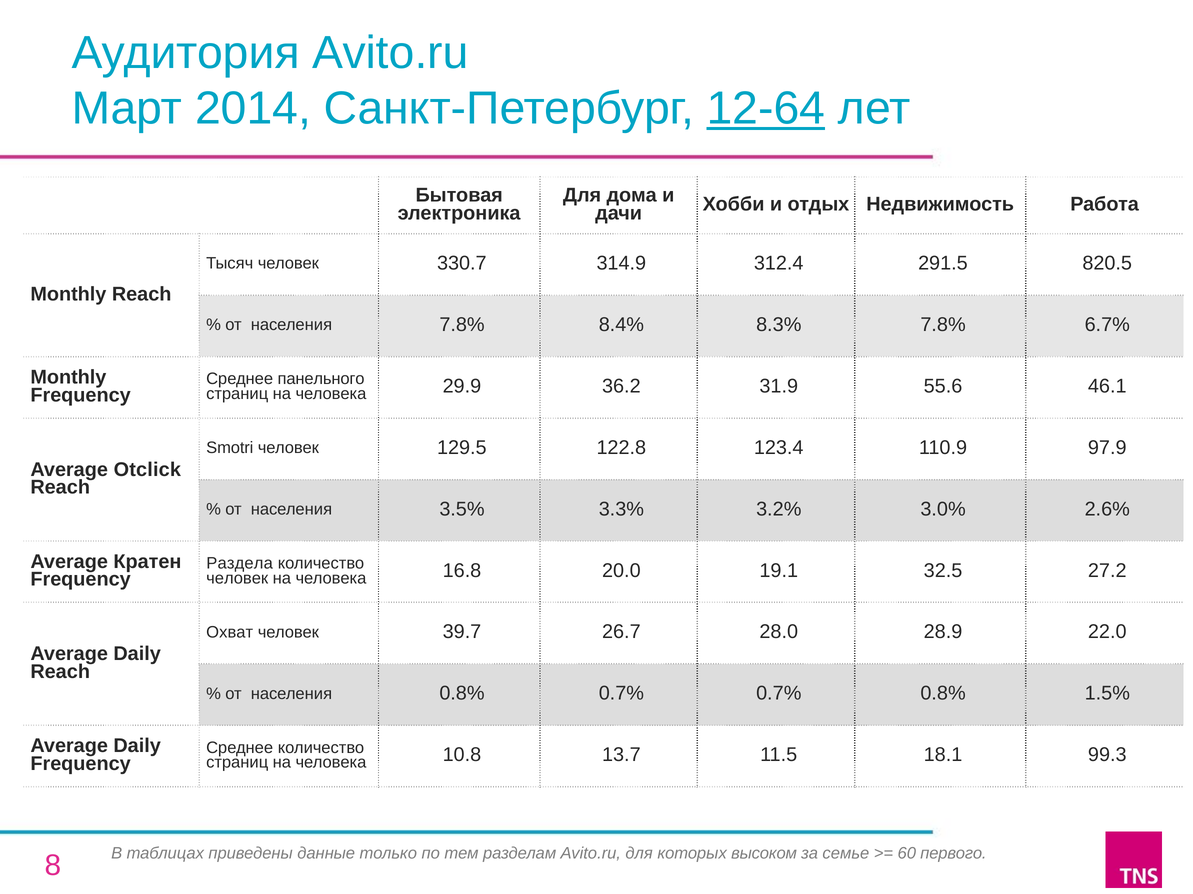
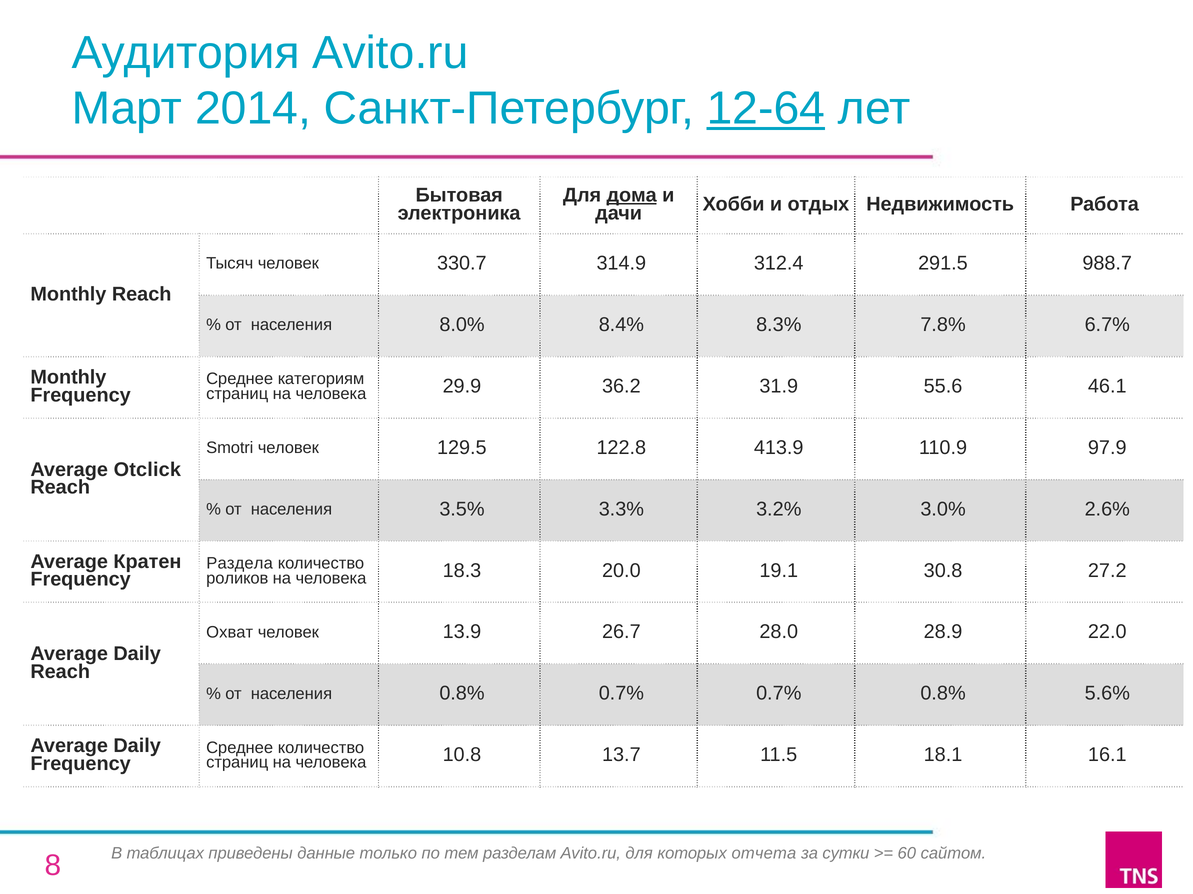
дома underline: none -> present (632, 195)
820.5: 820.5 -> 988.7 (1107, 264)
населения 7.8%: 7.8% -> 8.0% (462, 325)
панельного: панельного -> категориям (321, 379)
123.4: 123.4 -> 413.9 (779, 448)
человек: человек -> роликов (237, 579)
16.8: 16.8 -> 18.3 (462, 571)
32.5: 32.5 -> 30.8 (943, 571)
39.7: 39.7 -> 13.9 (462, 632)
1.5%: 1.5% -> 5.6% (1107, 694)
99.3: 99.3 -> 16.1 (1107, 755)
высоком: высоком -> отчета (764, 854)
семье: семье -> сутки (846, 854)
первого: первого -> сайтом (953, 854)
